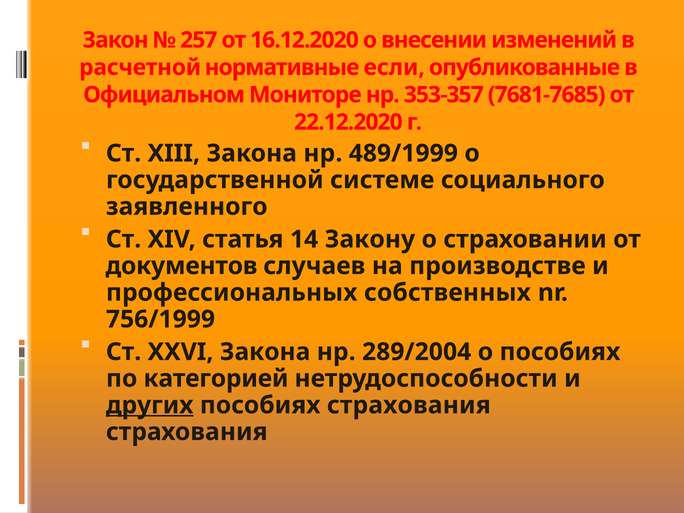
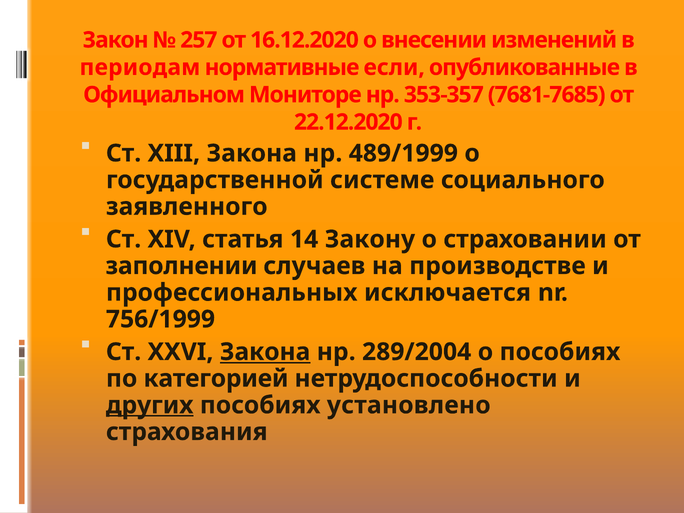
расчетной: расчетной -> периодам (140, 67)
документов: документов -> заполнении (182, 266)
собственных: собственных -> исключается (447, 293)
Закона underline: none -> present (265, 352)
пособиях страхования: страхования -> установлено (409, 405)
